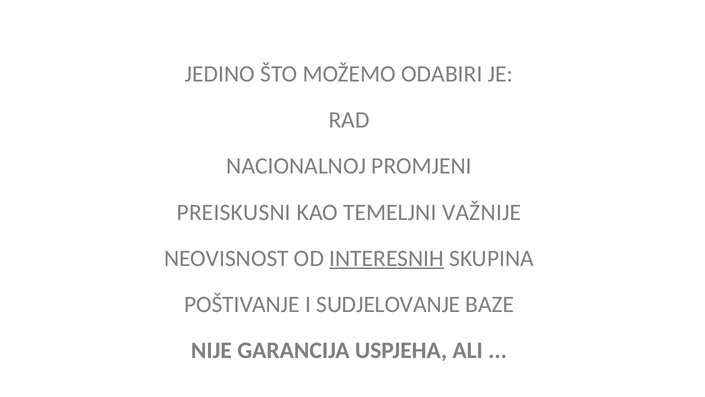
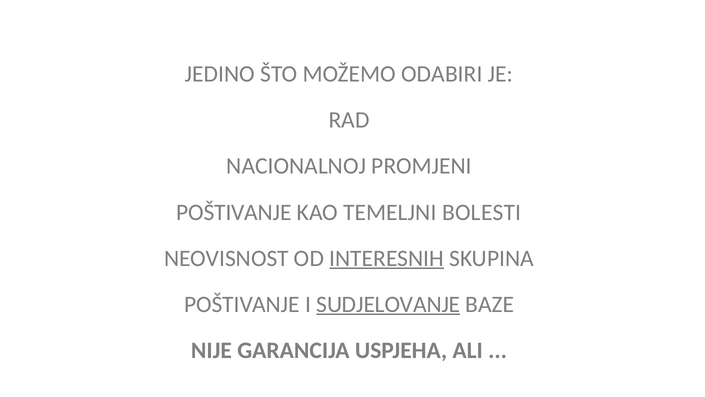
PREISKUSNI: PREISKUSNI -> POŠTIVANJE (234, 212)
VAŽNIJE: VAŽNIJE -> BOLESTI (482, 212)
SUDJELOVANJE underline: none -> present (388, 304)
